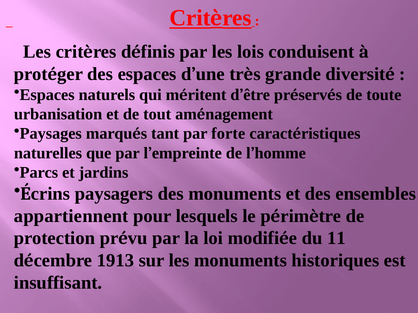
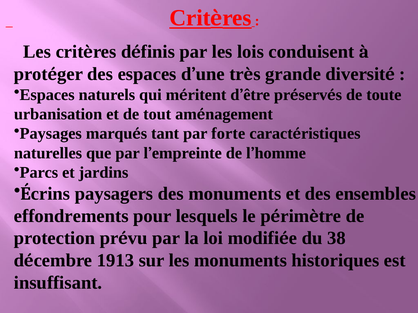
appartiennent: appartiennent -> effondrements (71, 216)
11: 11 -> 38 (336, 239)
